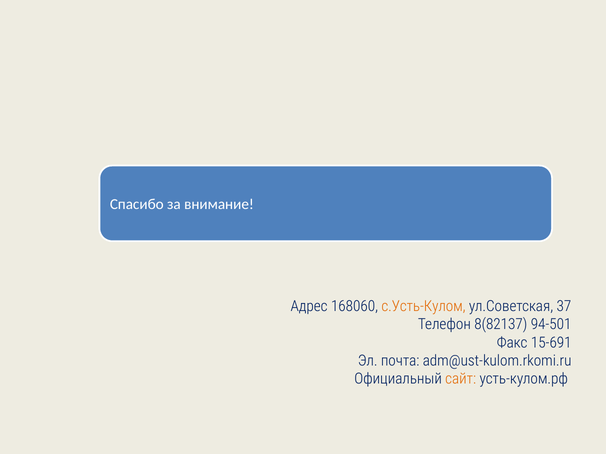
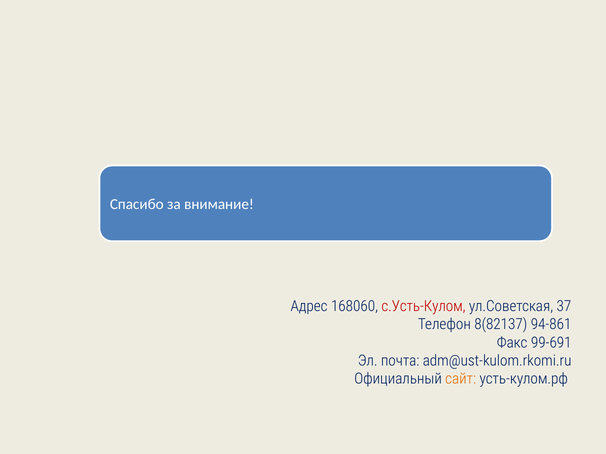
с.Усть-Кулом colour: orange -> red (424, 307)
94-501: 94-501 -> 94-861 (551, 325)
15-691: 15-691 -> 99-691 (551, 343)
